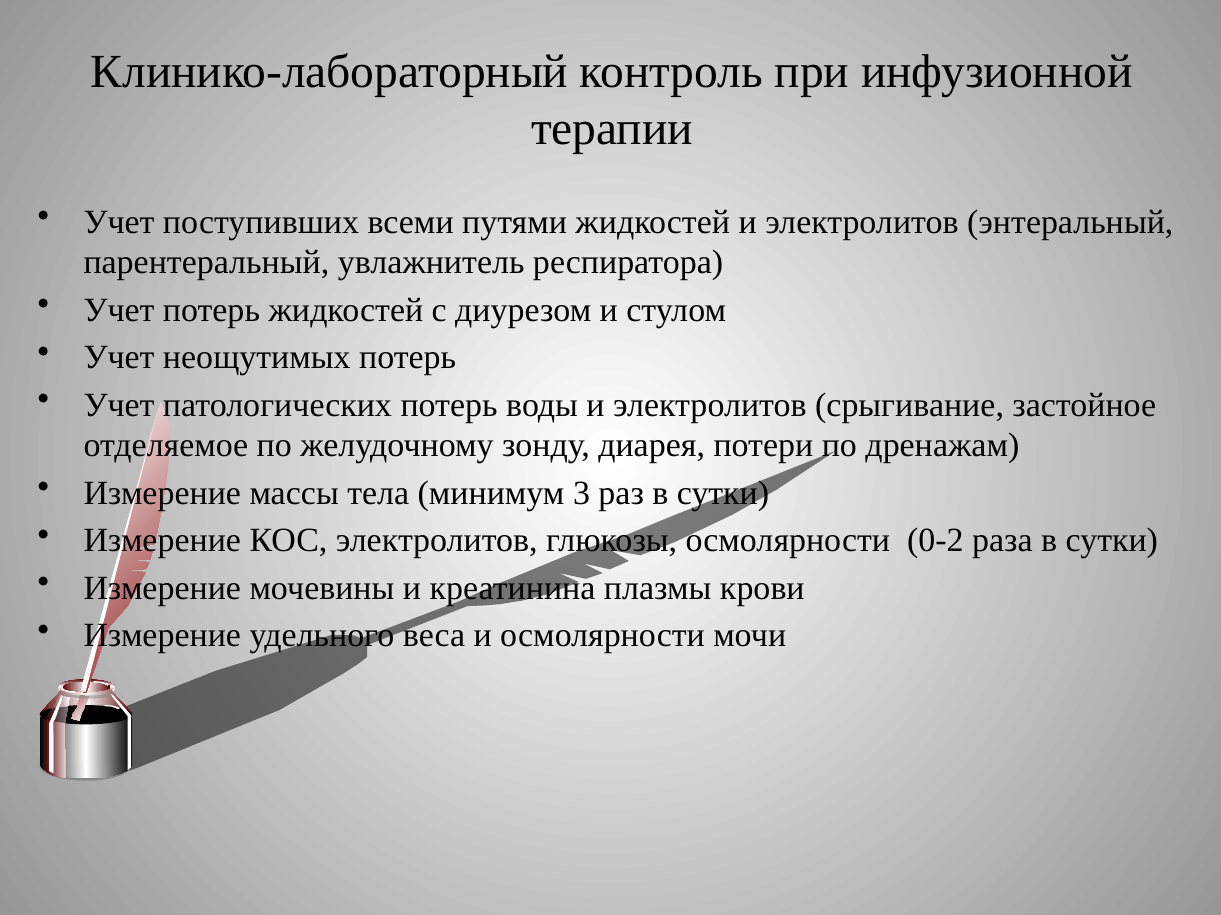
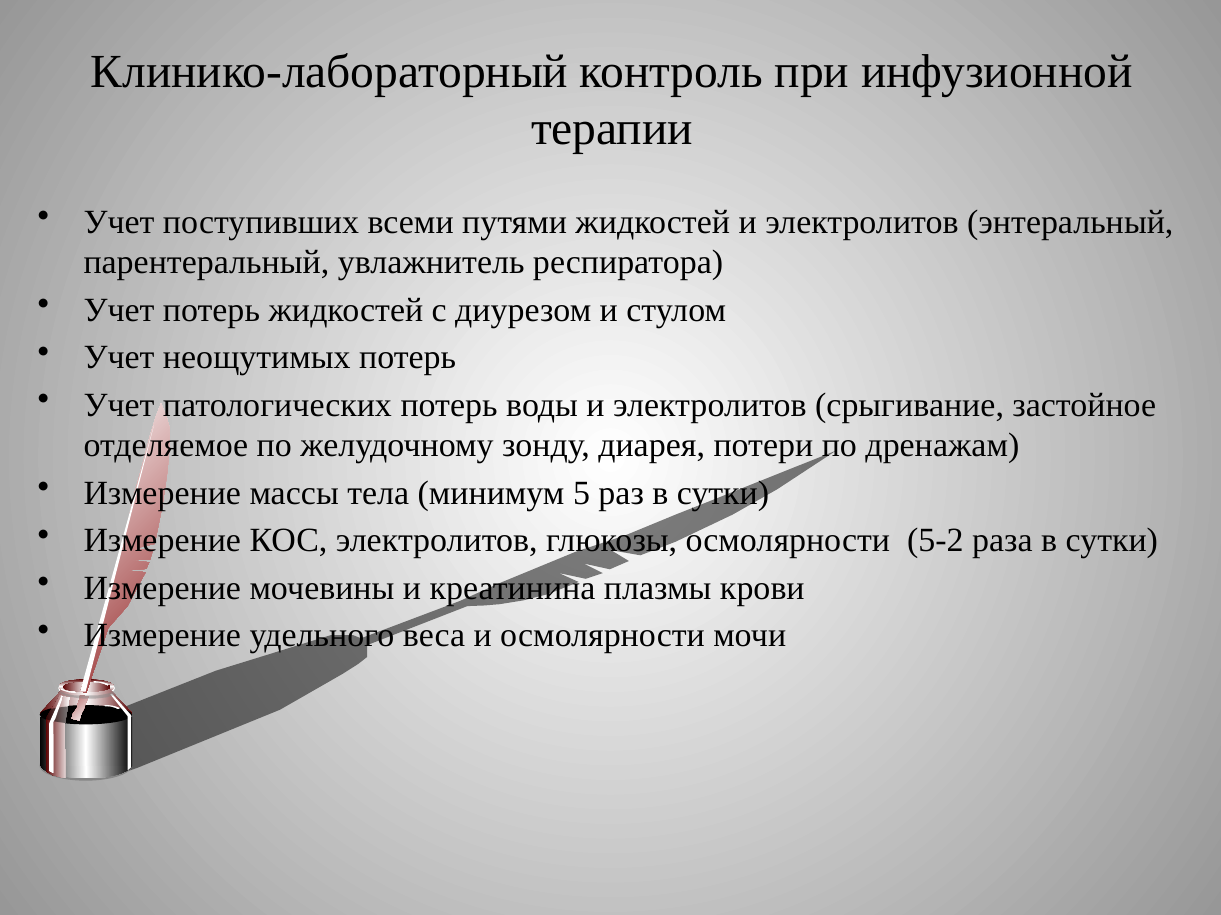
3: 3 -> 5 (581, 494)
0-2: 0-2 -> 5-2 (935, 541)
